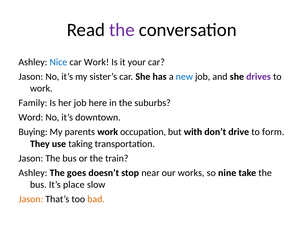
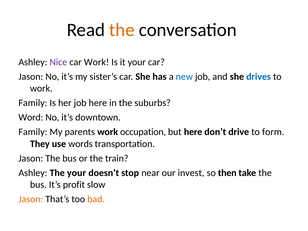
the colour: purple -> orange (122, 30)
Nice colour: blue -> purple (58, 62)
drives colour: purple -> blue (259, 77)
Buying: Buying -> Family (33, 132)
but with: with -> here (193, 132)
taking: taking -> words (80, 144)
The goes: goes -> your (77, 173)
works: works -> invest (191, 173)
nine: nine -> then (227, 173)
place: place -> profit (74, 185)
